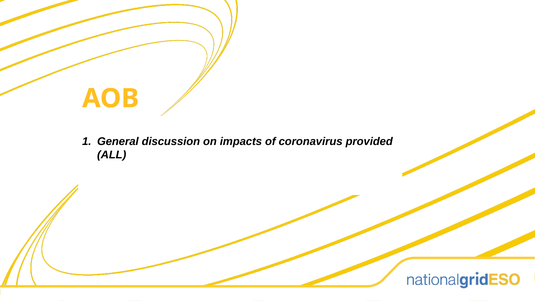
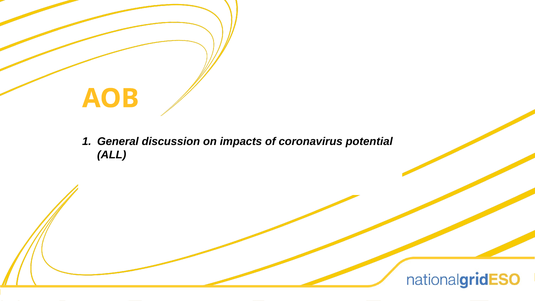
provided: provided -> potential (369, 142)
